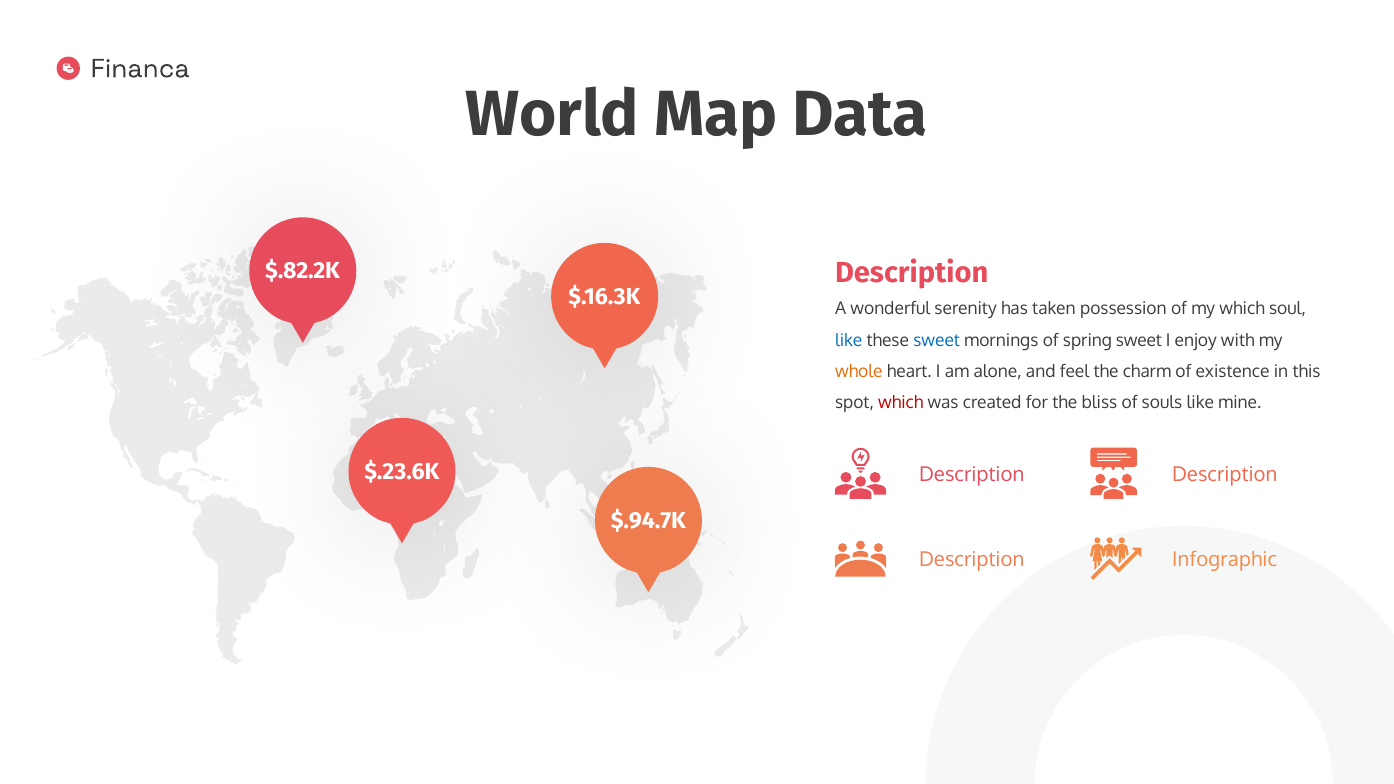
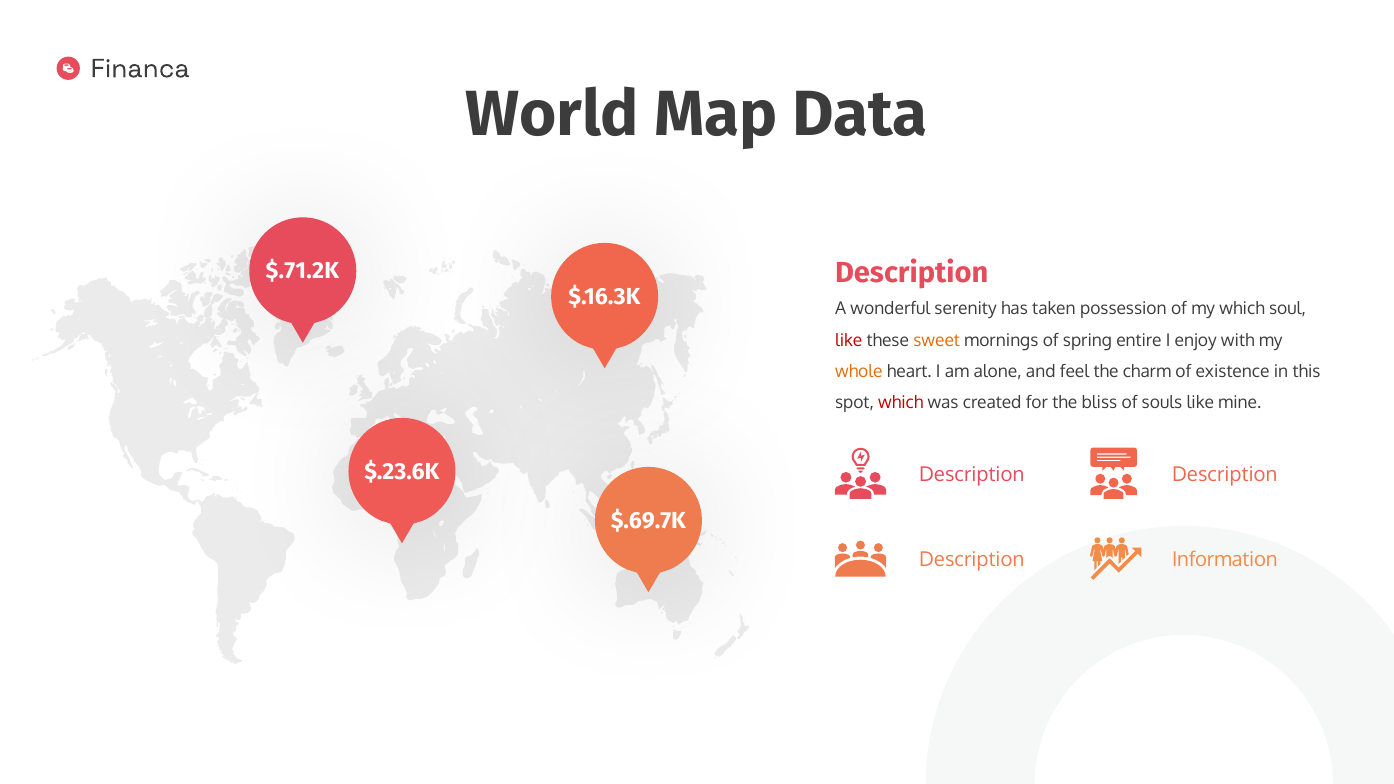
$.82.2K: $.82.2K -> $.71.2K (302, 271)
like colour: blue -> red (849, 340)
sweet colour: blue -> orange (937, 340)
spring sweet: sweet -> entire (1139, 340)
$.94.7K: $.94.7K -> $.69.7K (648, 521)
Infographic: Infographic -> Information (1225, 560)
